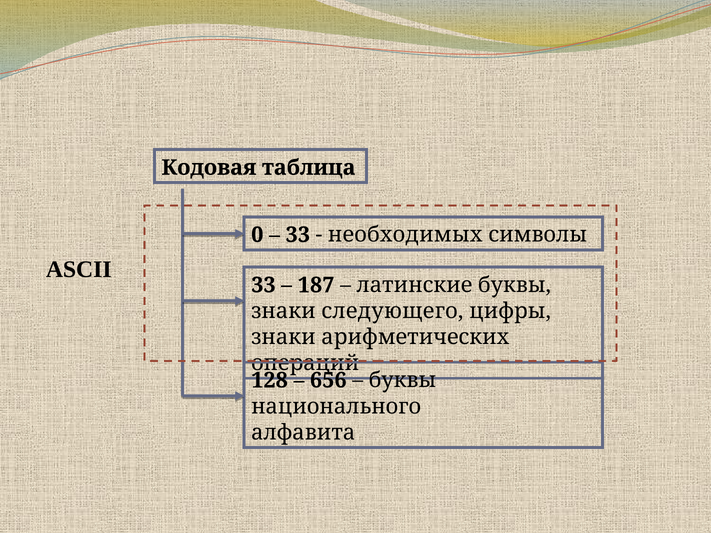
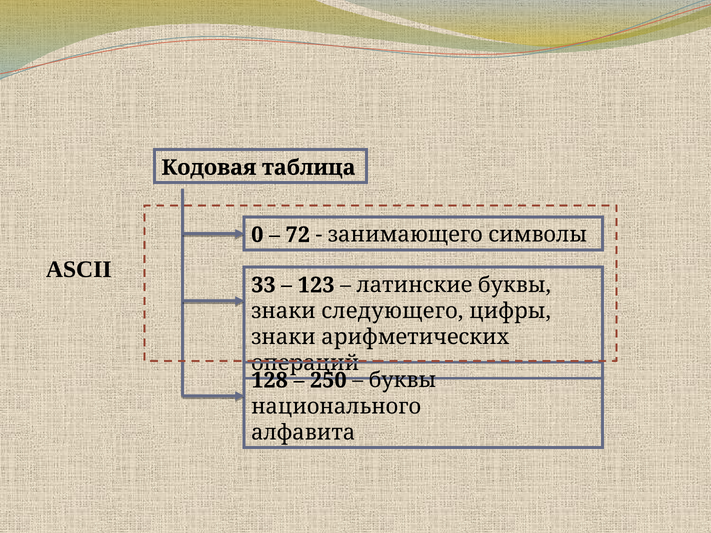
33: 33 -> 72 (298, 235)
необходимых: необходимых -> занимающего (405, 235)
187: 187 -> 123 (316, 285)
656: 656 -> 250 (328, 380)
